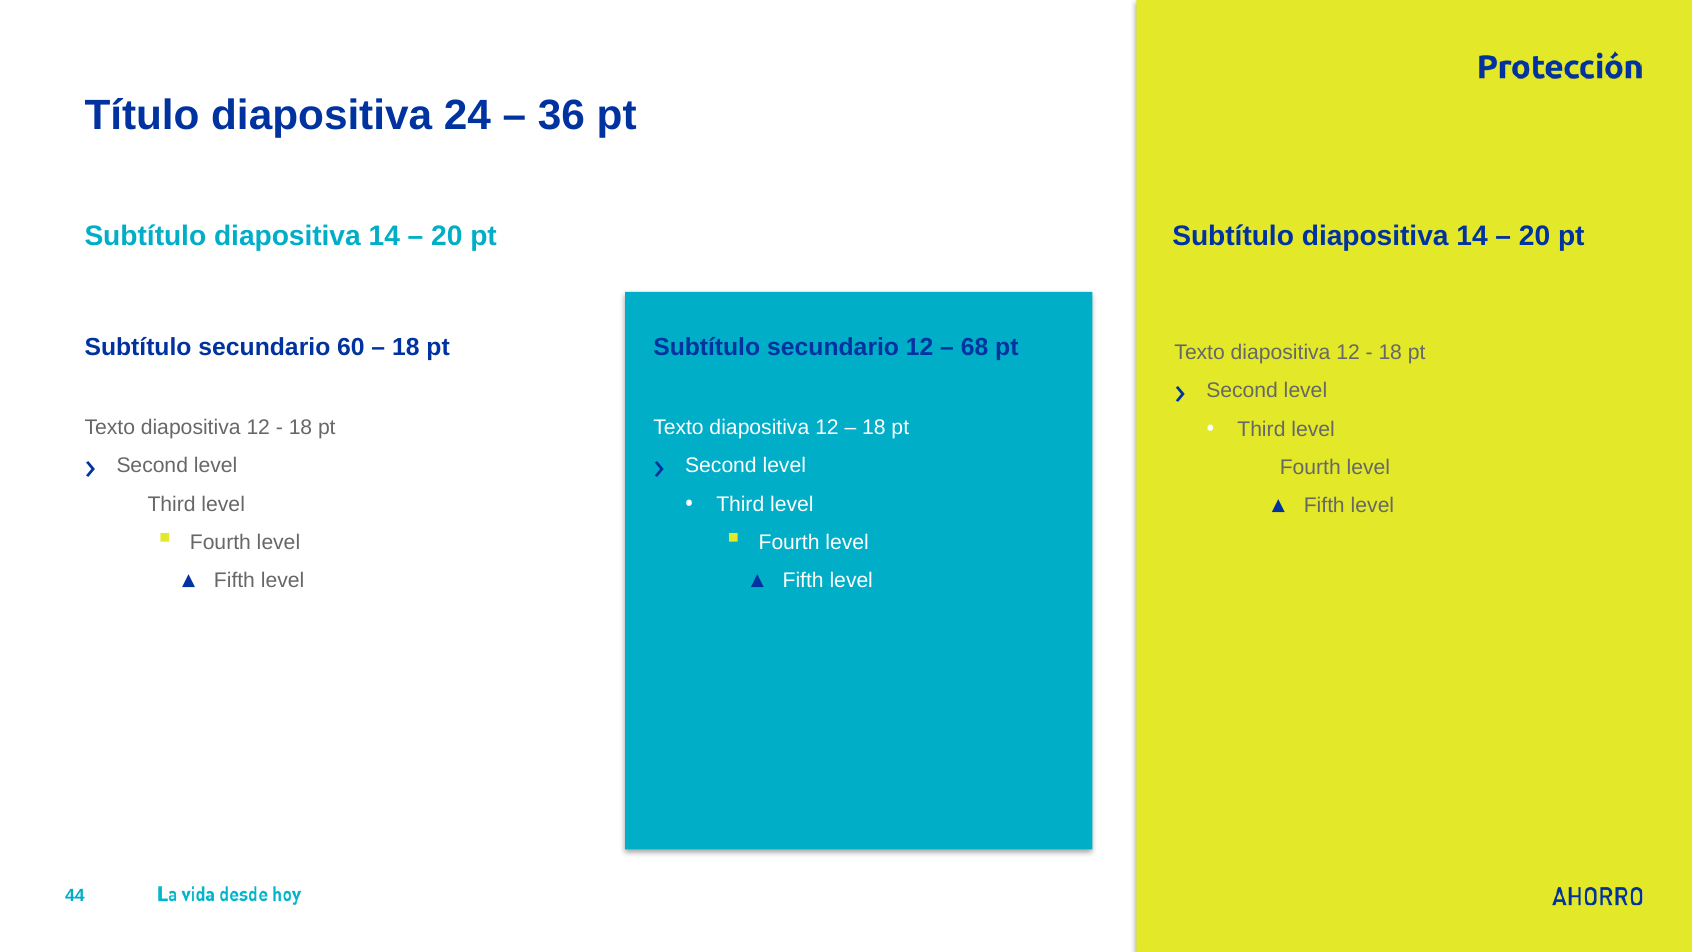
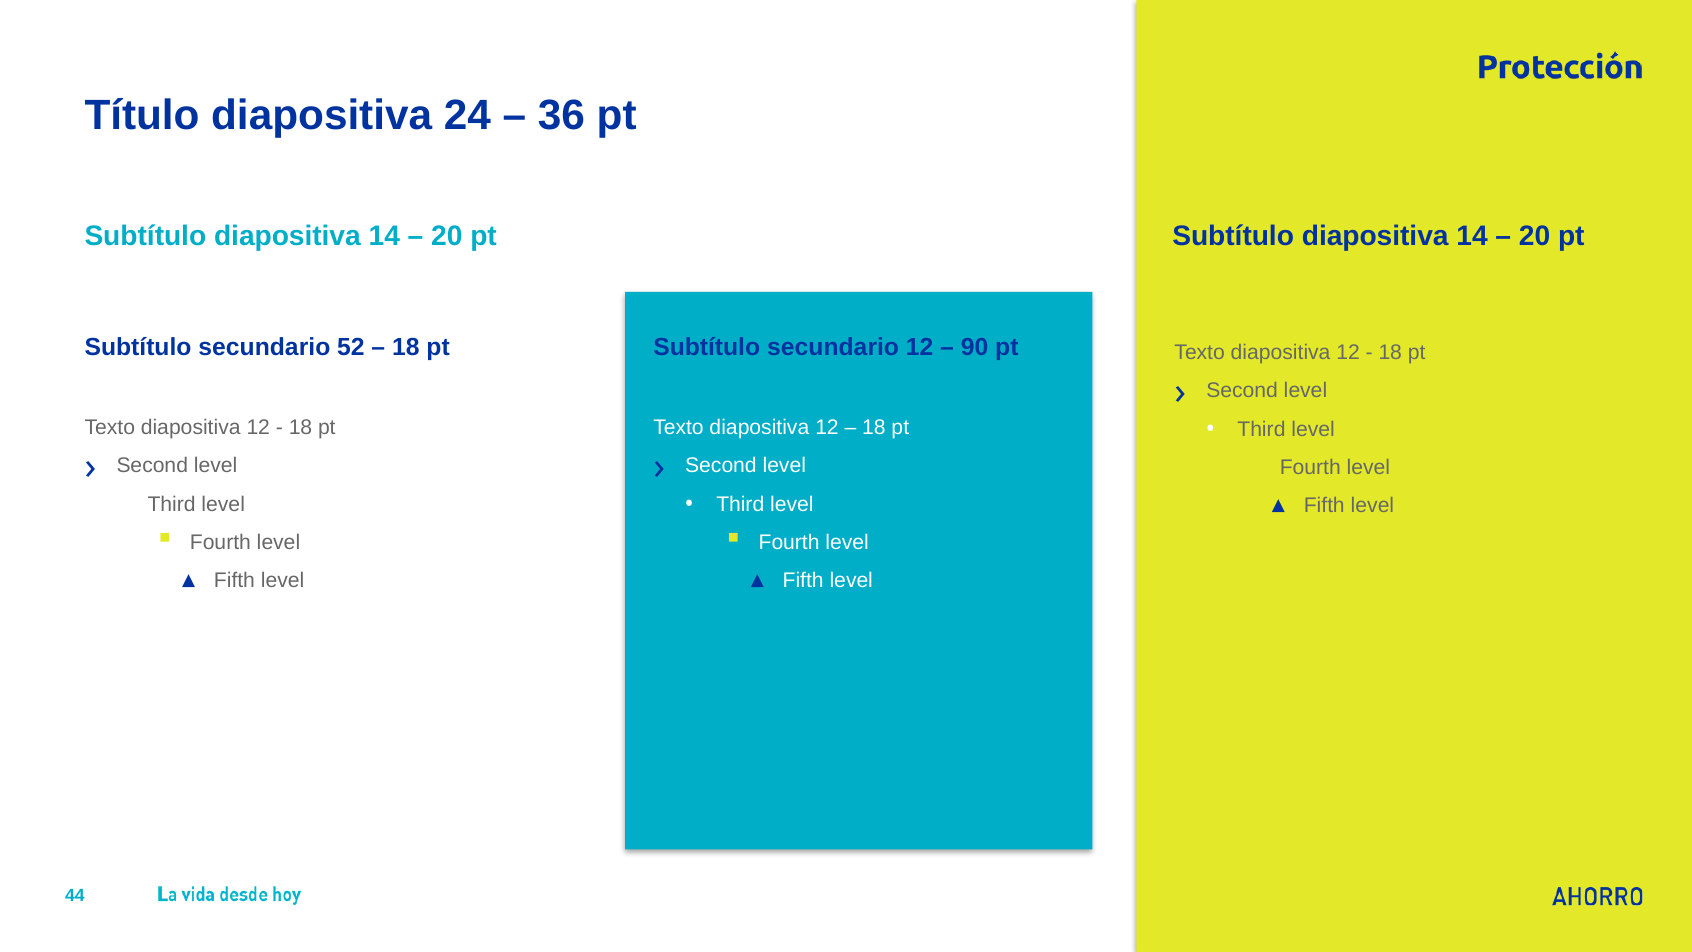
60: 60 -> 52 (351, 347)
68: 68 -> 90 (975, 347)
